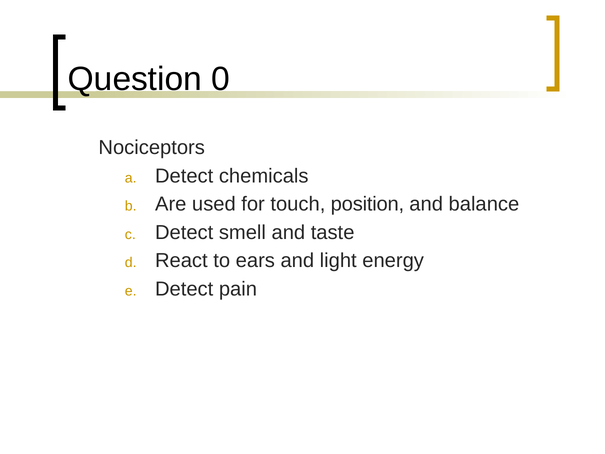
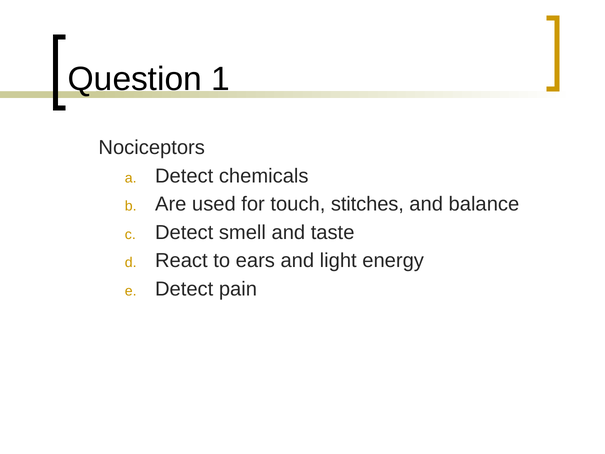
0: 0 -> 1 (221, 79)
position: position -> stitches (367, 204)
